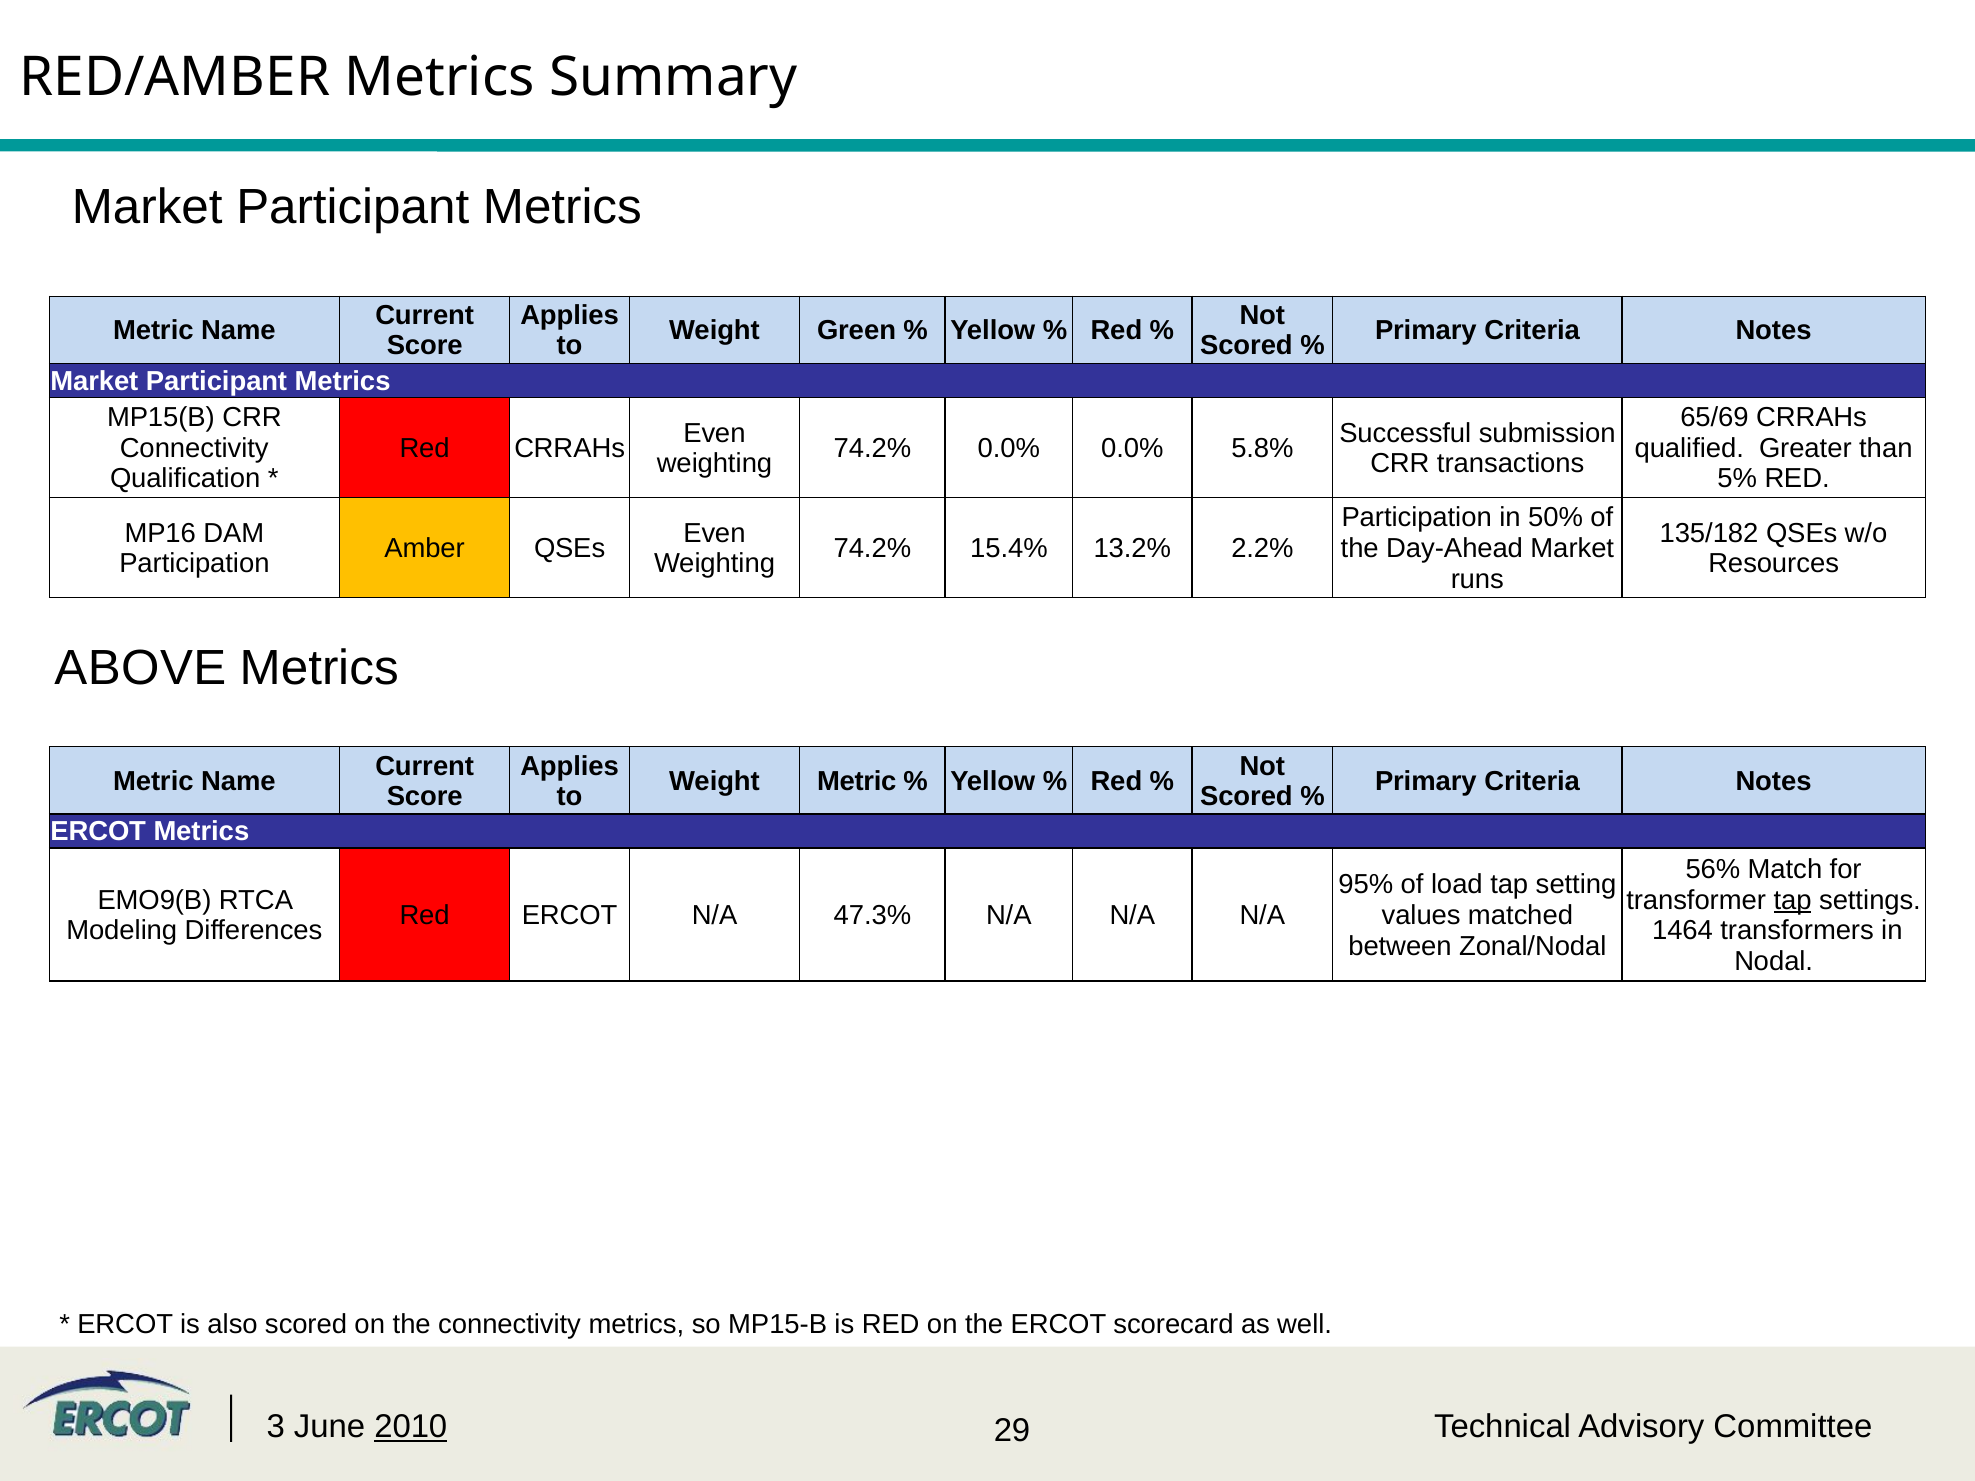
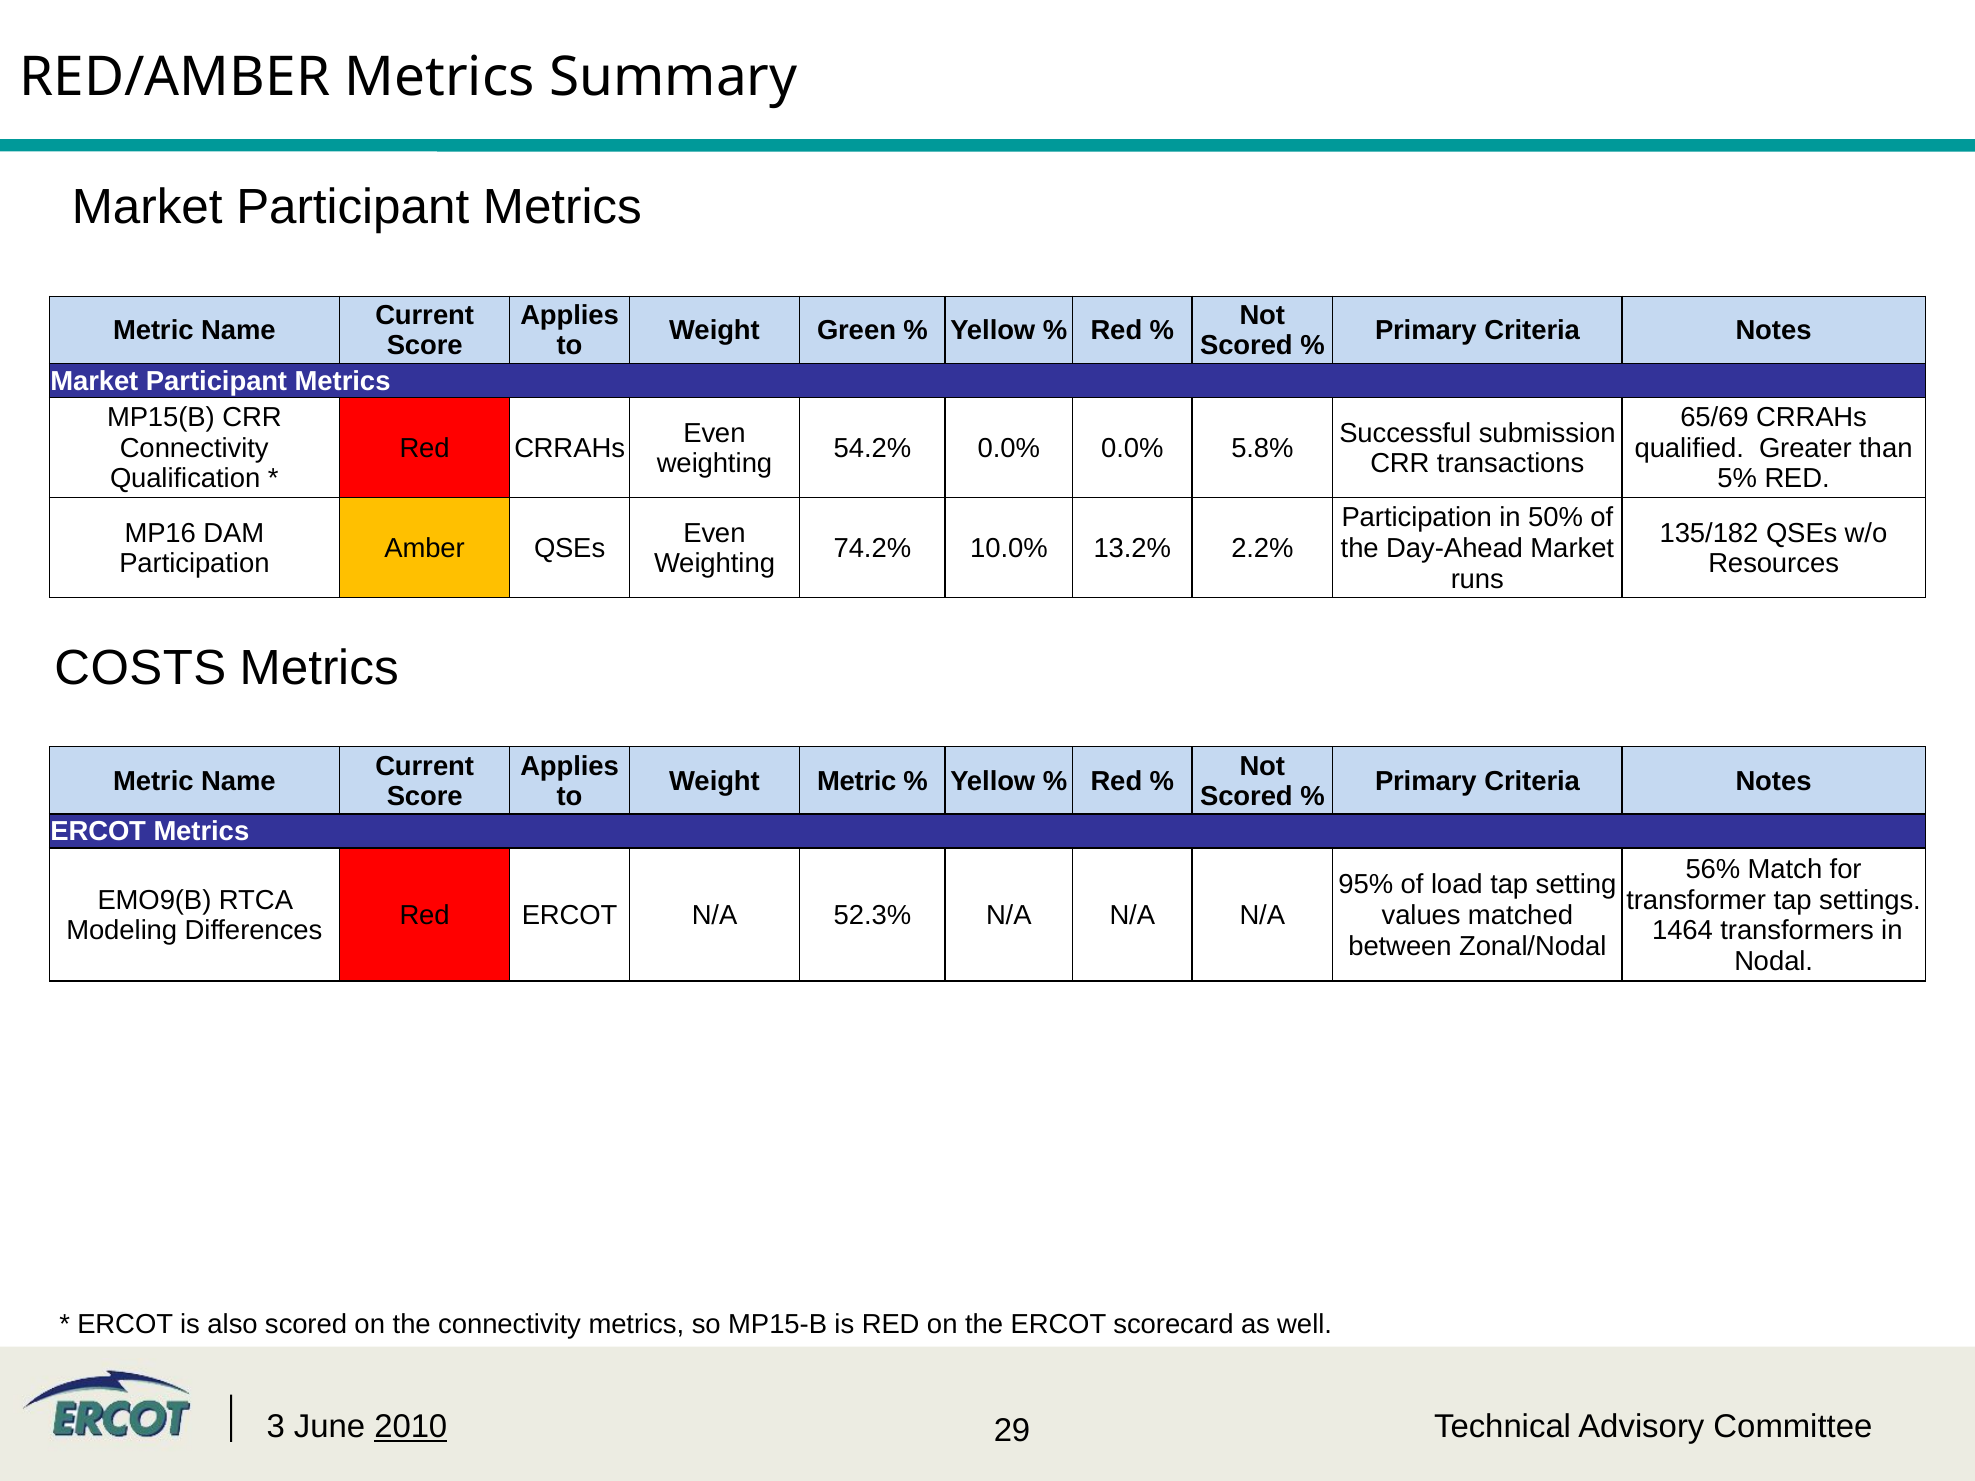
74.2%: 74.2% -> 54.2% (872, 448)
15.4%: 15.4% -> 10.0% (1009, 548)
ABOVE: ABOVE -> COSTS (140, 668)
tap underline: present -> none (1793, 900)
47.3%: 47.3% -> 52.3% (872, 916)
